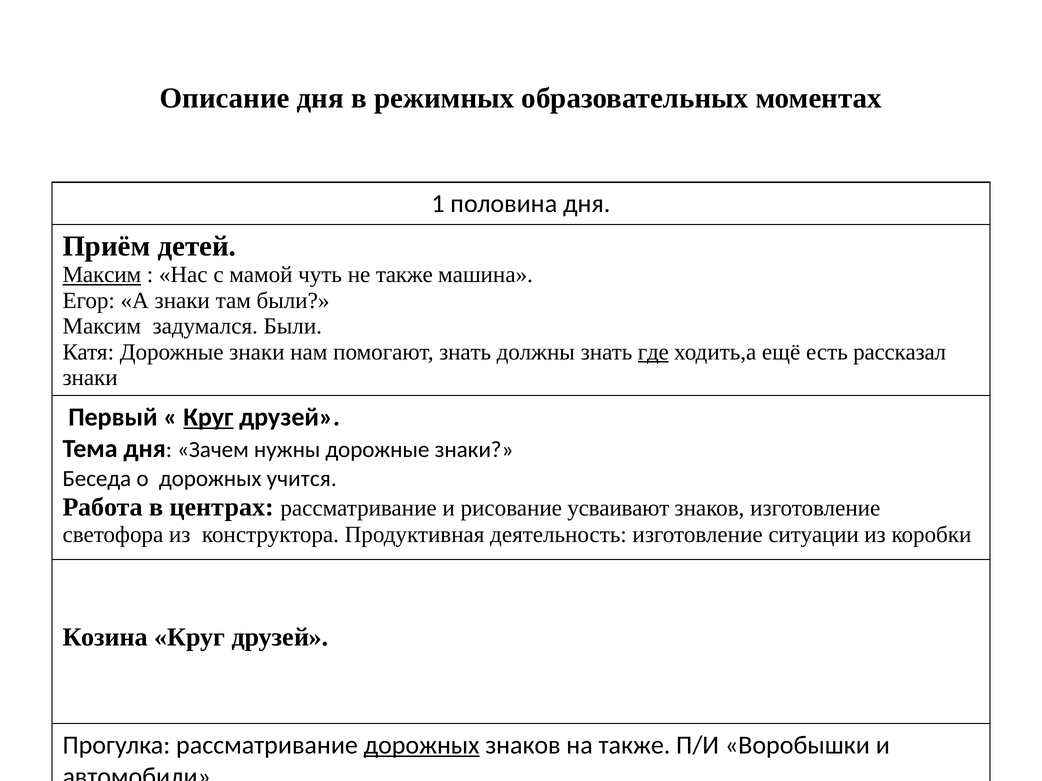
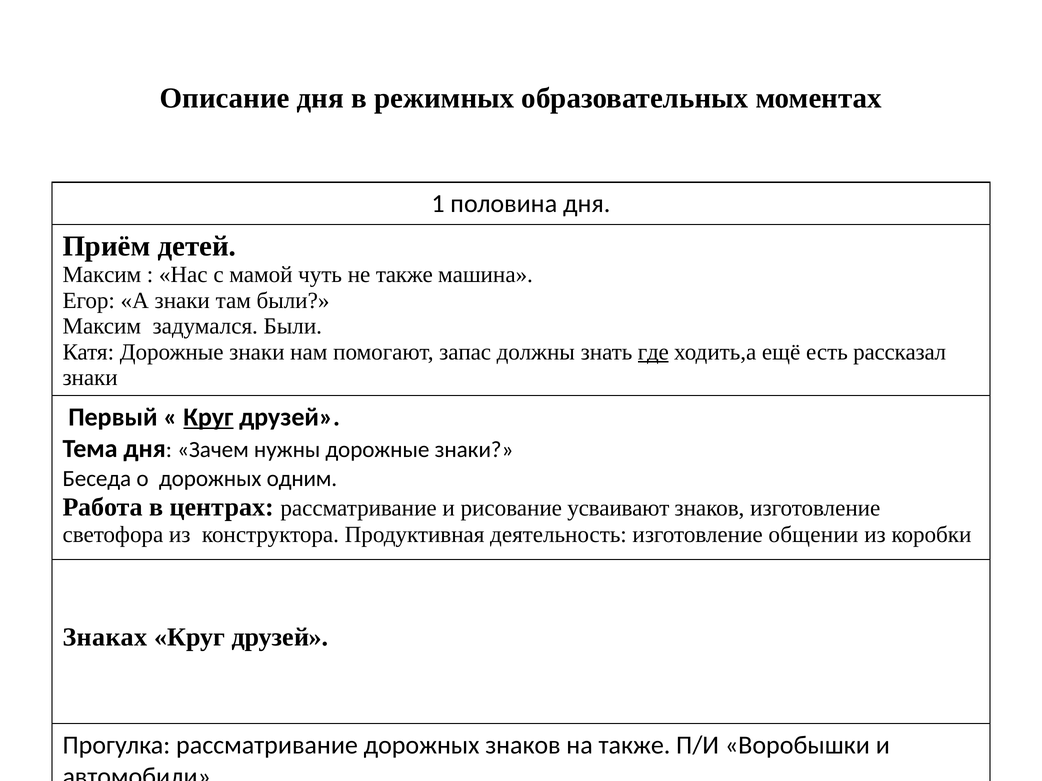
Максим underline: present -> none (102, 275)
помогают знать: знать -> запас (465, 352)
учится: учится -> одним (302, 479)
ситуации: ситуации -> общении (813, 535)
Козина: Козина -> Знаках (105, 637)
дорожных underline: present -> none (422, 745)
